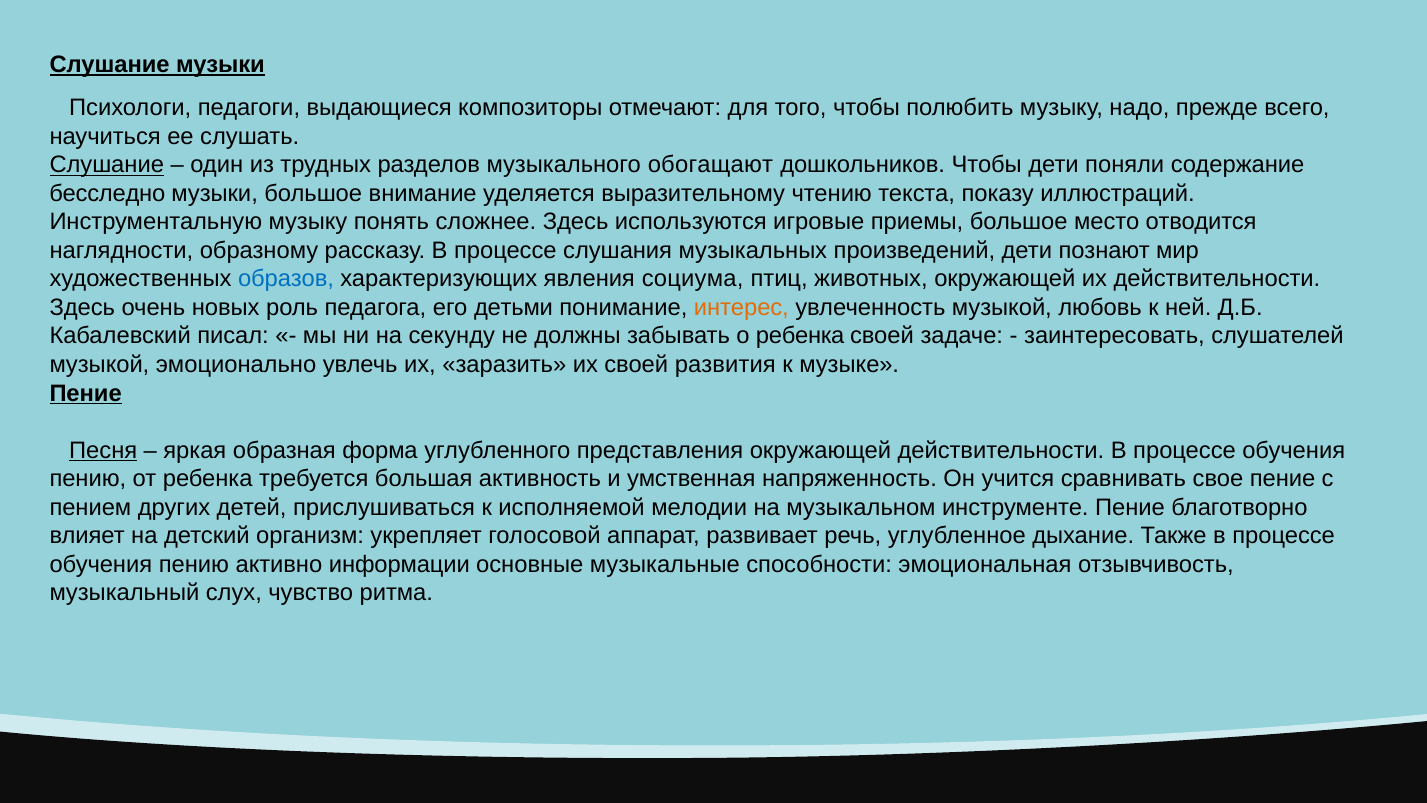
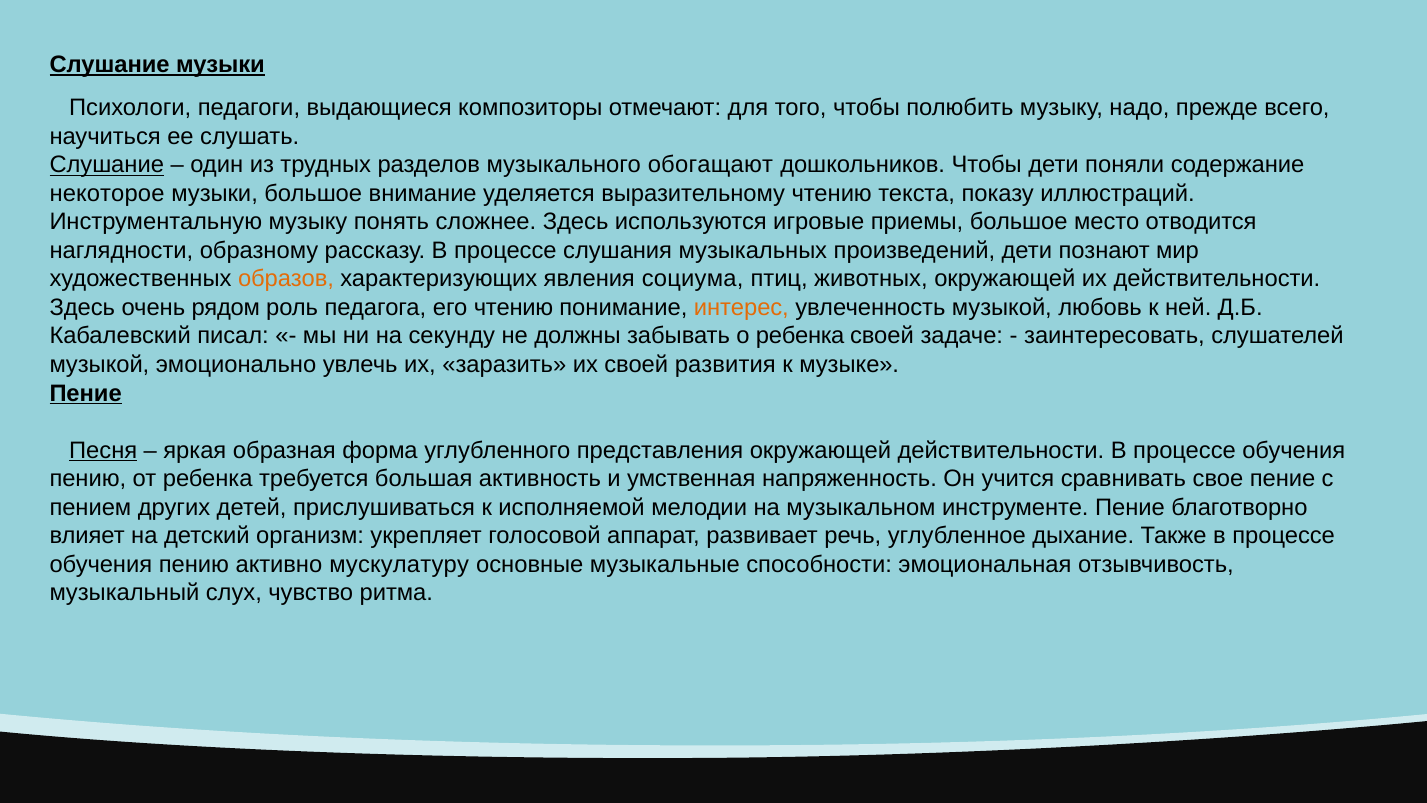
бесследно: бесследно -> некоторое (107, 193)
образов colour: blue -> orange (286, 279)
новых: новых -> рядом (226, 308)
его детьми: детьми -> чтению (514, 308)
информации: информации -> мускулатуру (399, 564)
